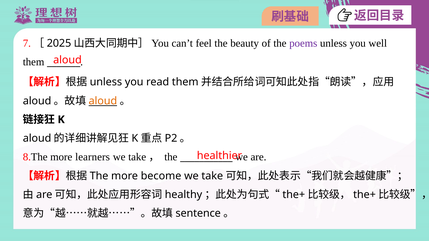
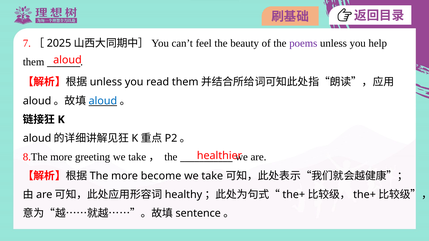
well: well -> help (378, 43)
aloud colour: orange -> blue (103, 101)
learners: learners -> greeting (93, 157)
